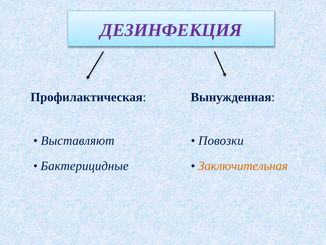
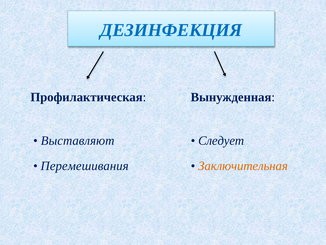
ДЕЗИНФЕКЦИЯ colour: purple -> blue (171, 30)
Повозки: Повозки -> Следует (221, 140)
Бактерицидные: Бактерицидные -> Перемешивания (85, 165)
